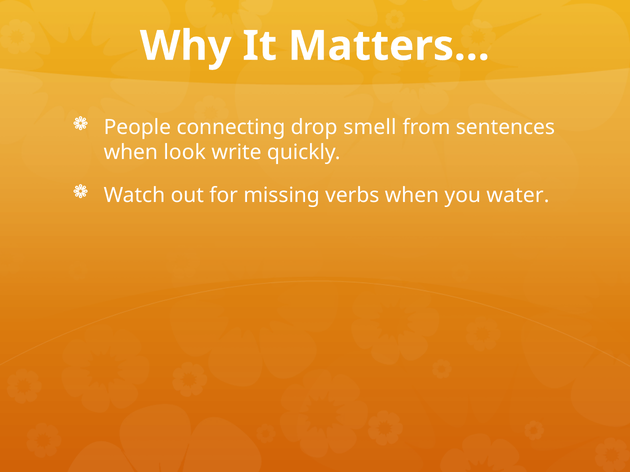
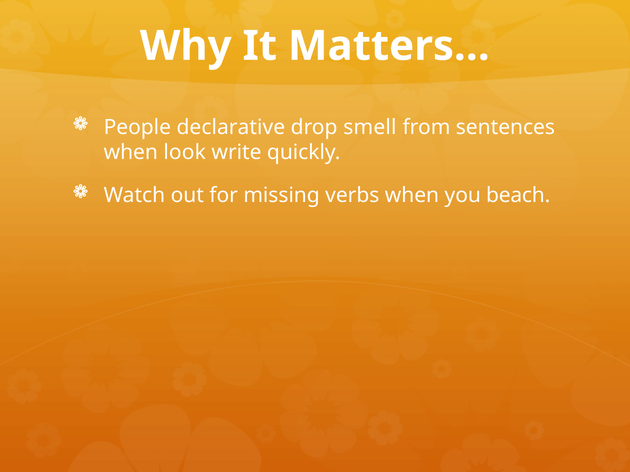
connecting: connecting -> declarative (231, 127)
water: water -> beach (518, 195)
